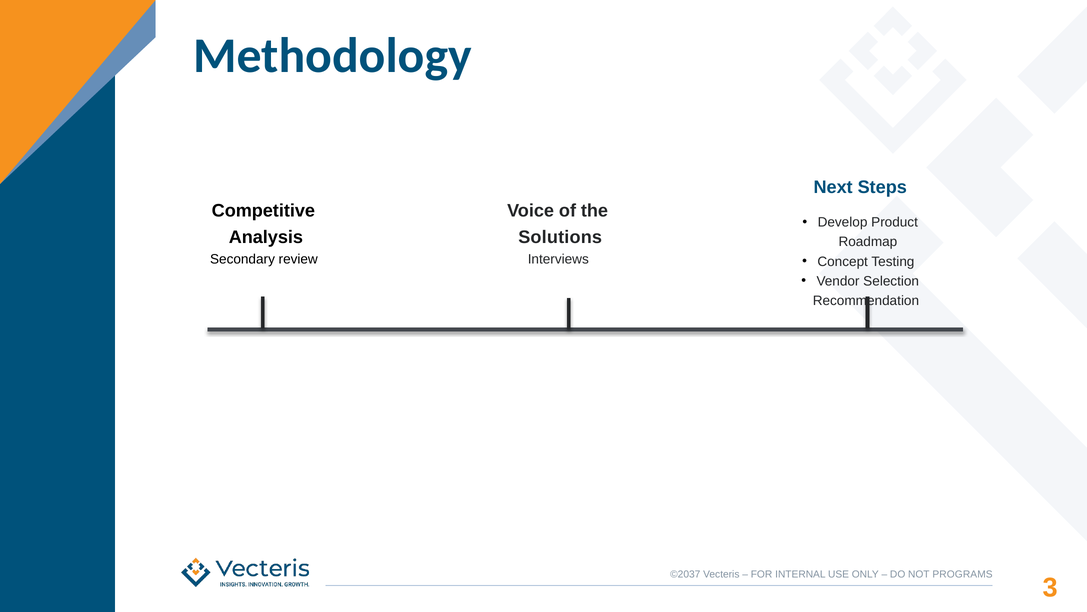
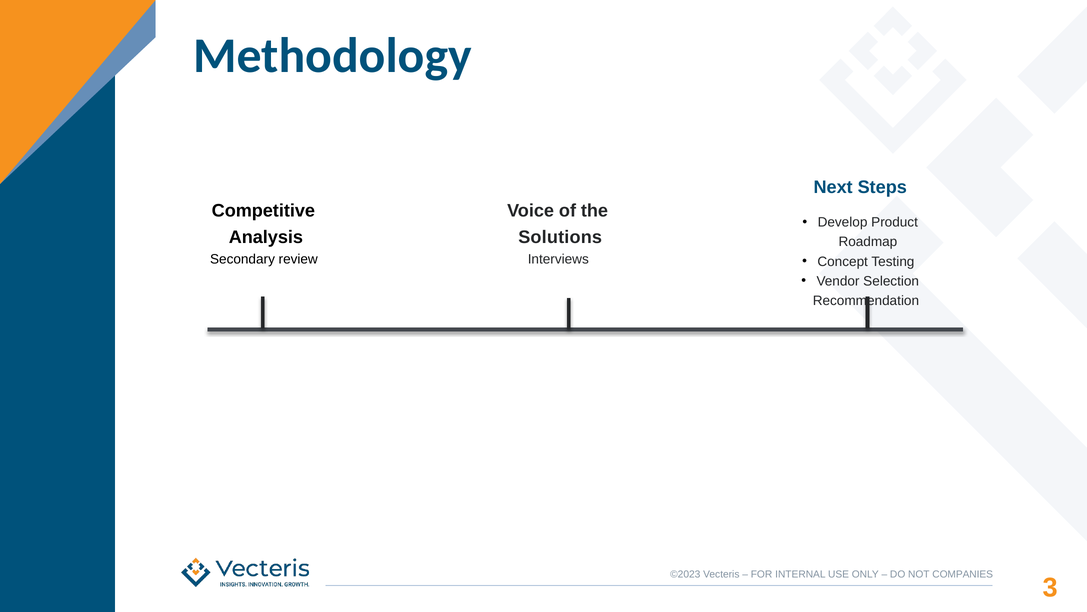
©2037: ©2037 -> ©2023 (685, 574)
PROGRAMS: PROGRAMS -> COMPANIES (963, 574)
